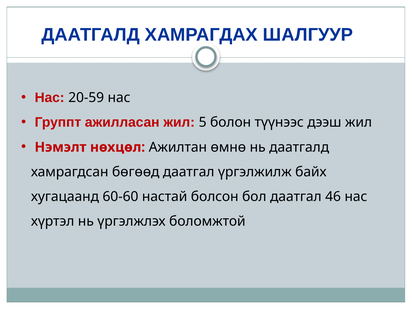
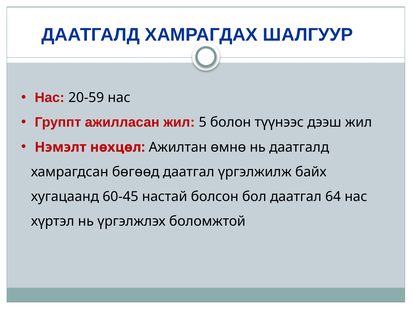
60-60: 60-60 -> 60-45 (120, 197)
46: 46 -> 64 (333, 197)
